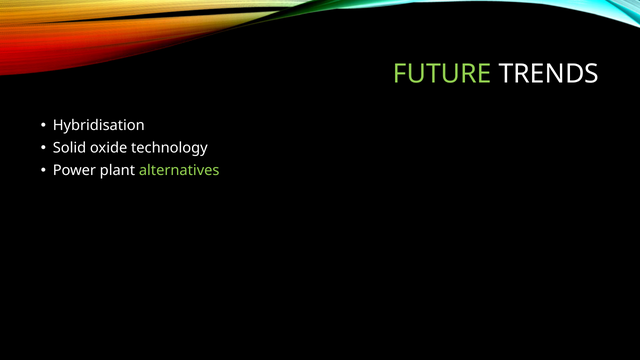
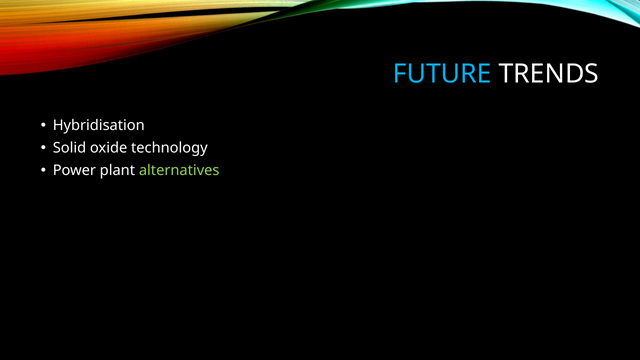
FUTURE colour: light green -> light blue (442, 74)
